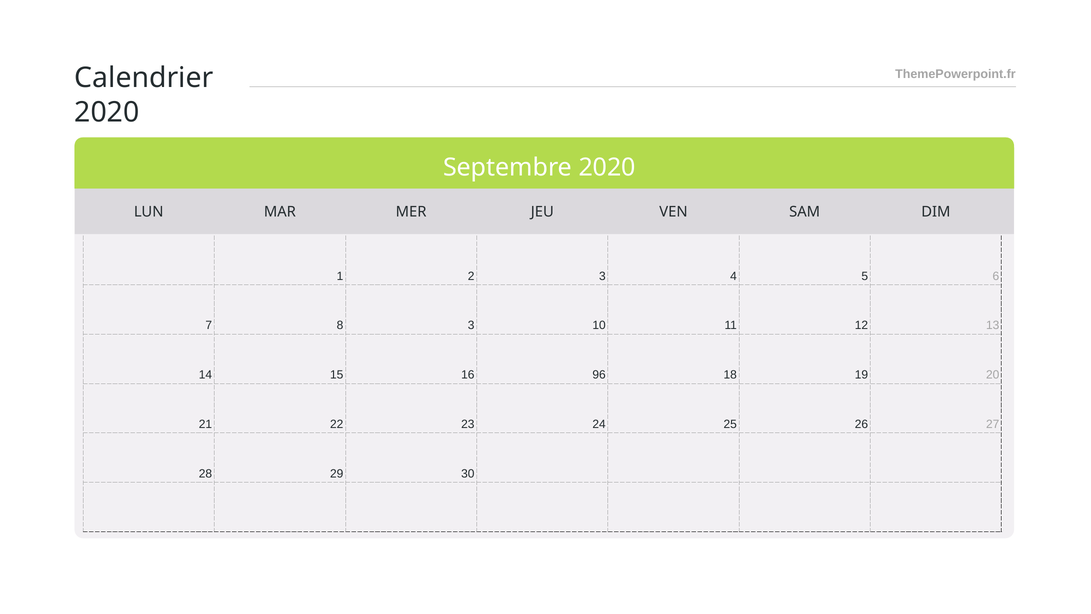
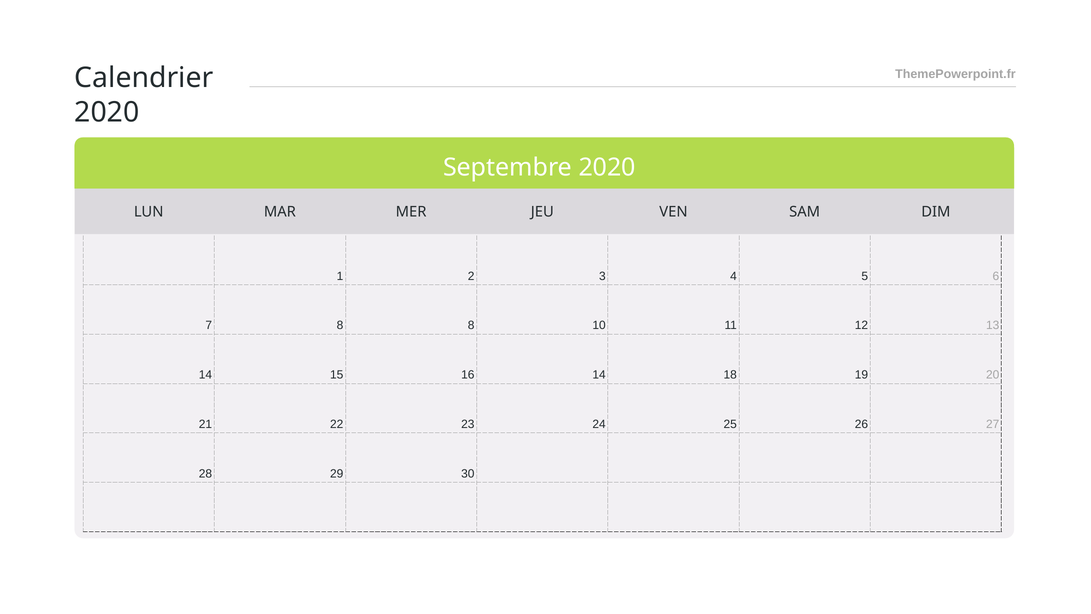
8 3: 3 -> 8 (471, 325)
16 96: 96 -> 14 (599, 375)
